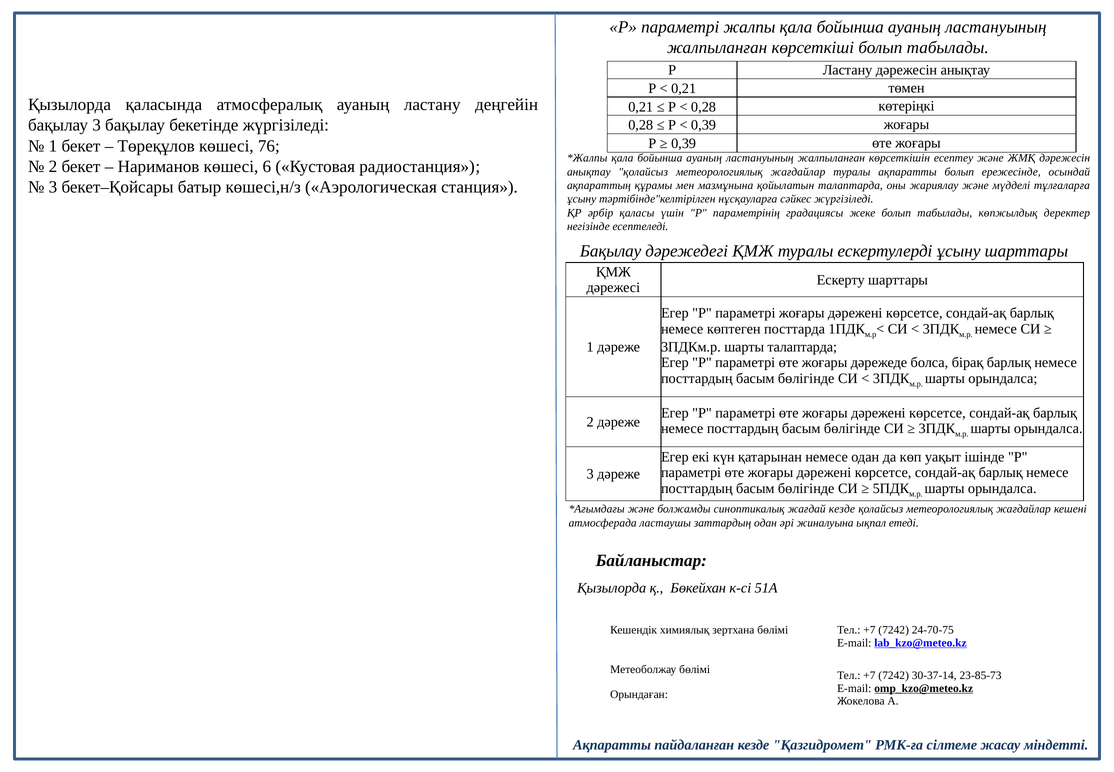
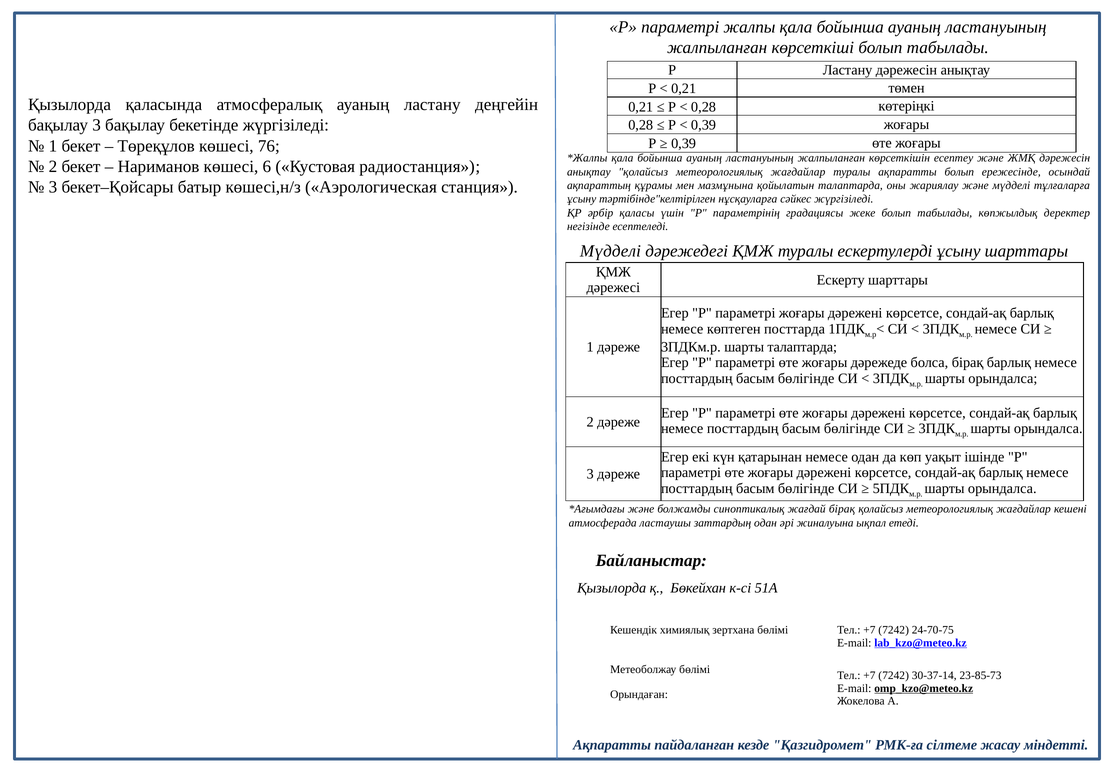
Бақылау: Бақылау -> Мүдделі (610, 251)
жағдай кезде: кезде -> бірақ (842, 509)
